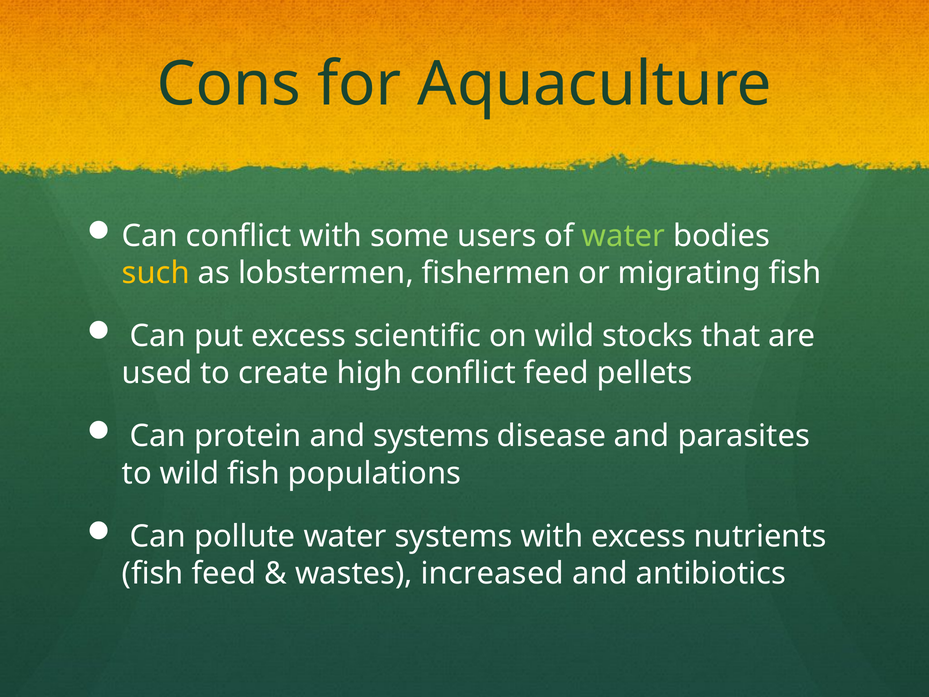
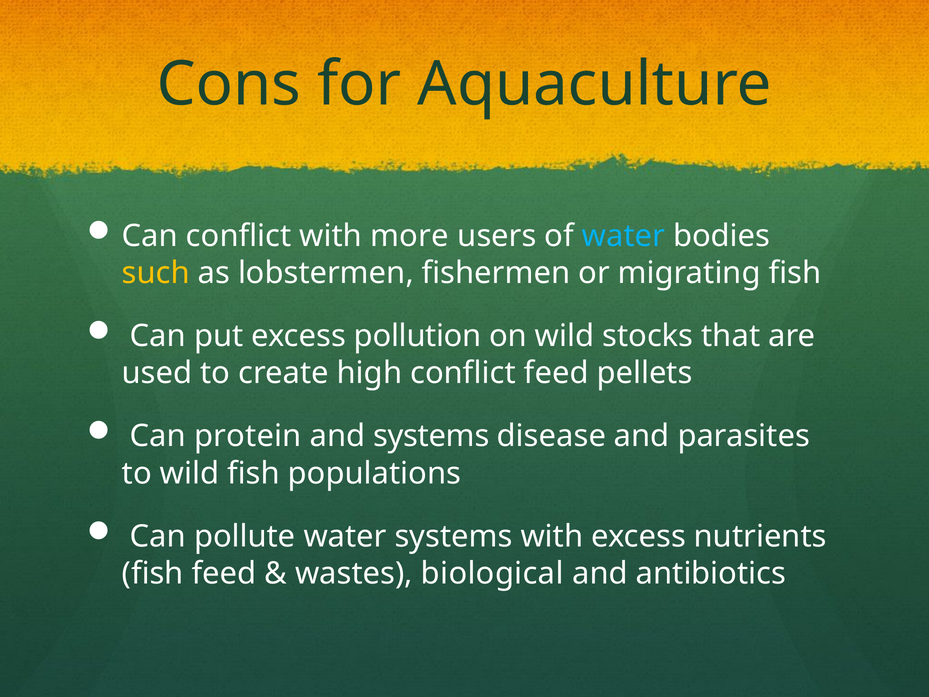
some: some -> more (409, 236)
water colour: light green -> light blue (623, 236)
scientific: scientific -> pollution (418, 336)
increased: increased -> biological (492, 573)
